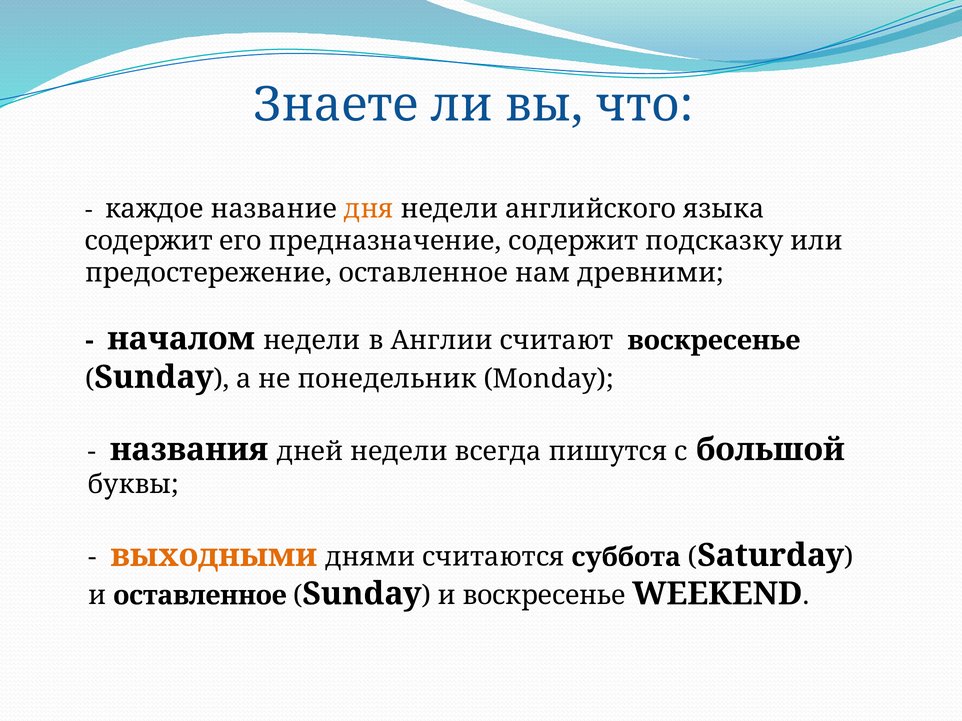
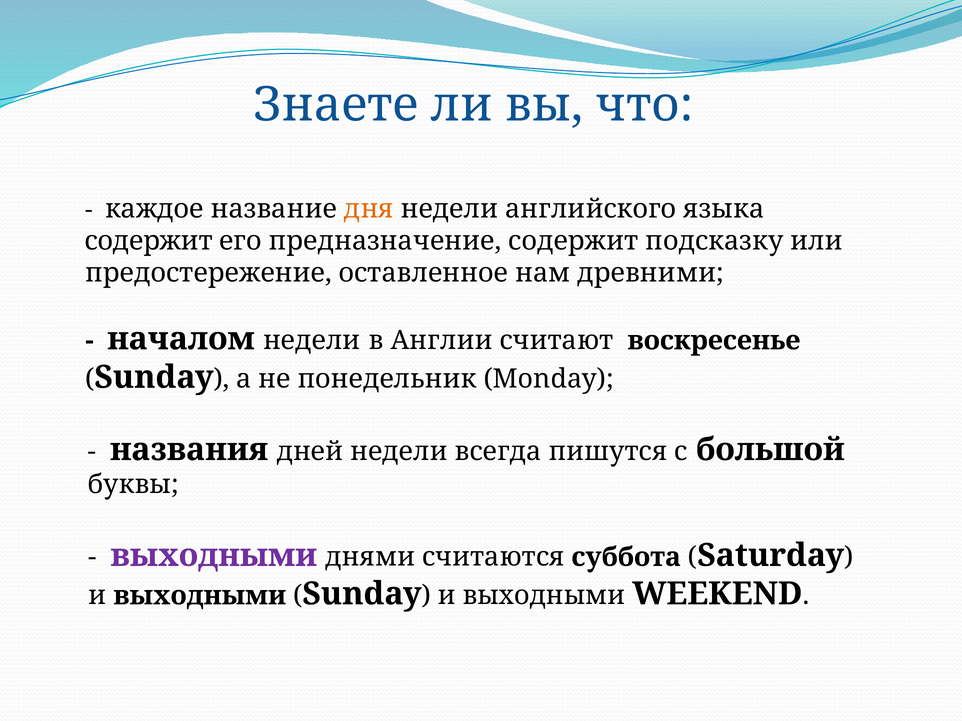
выходными colour: orange -> purple (214, 556)
оставленное: оставленное -> выходными (200, 596)
воскресенье: воскресенье -> выходными (544, 596)
